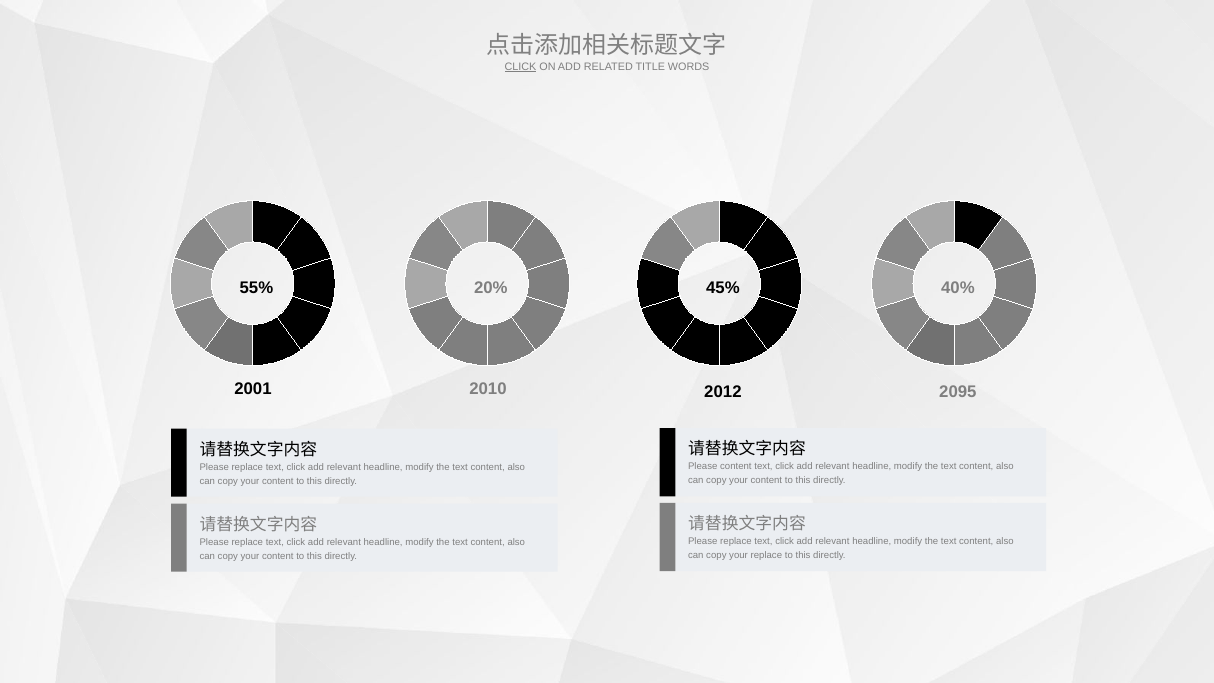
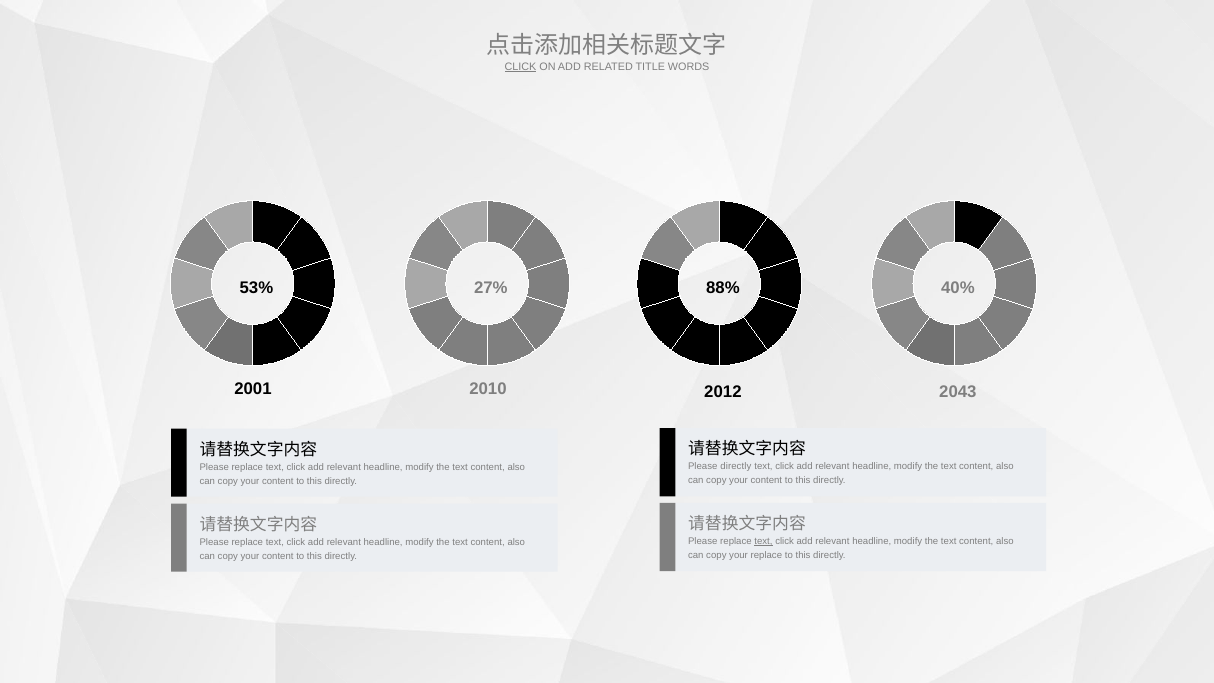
55%: 55% -> 53% (256, 288)
20%: 20% -> 27% (491, 288)
45%: 45% -> 88% (723, 288)
2095: 2095 -> 2043 (958, 392)
Please content: content -> directly (736, 467)
text underline: none -> present (763, 541)
